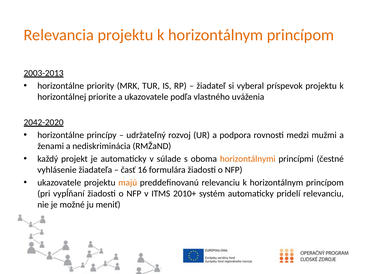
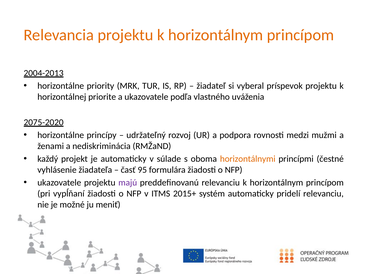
2003-2013: 2003-2013 -> 2004-2013 (44, 73)
2042-2020: 2042-2020 -> 2075-2020 (44, 123)
16: 16 -> 95 (142, 170)
majú colour: orange -> purple (128, 183)
2010+: 2010+ -> 2015+ (185, 194)
